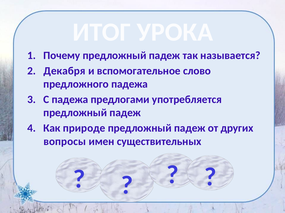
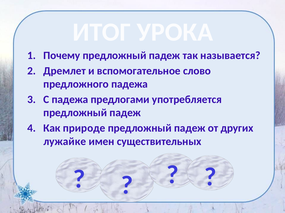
Декабря: Декабря -> Дремлет (65, 71)
вопросы: вопросы -> лужайке (65, 142)
